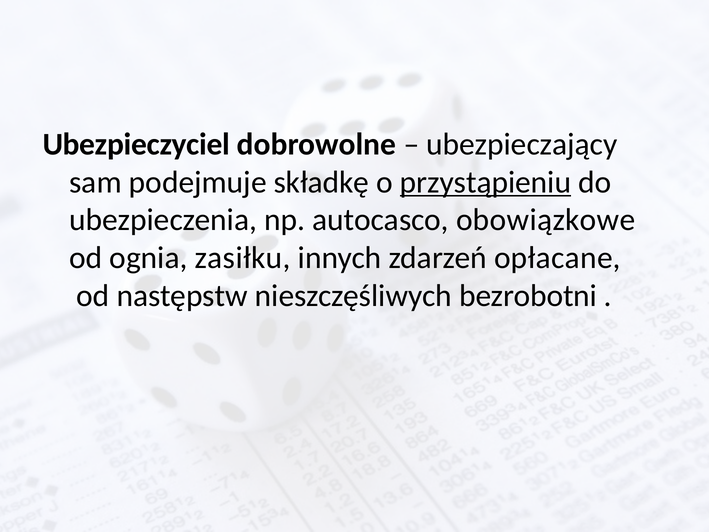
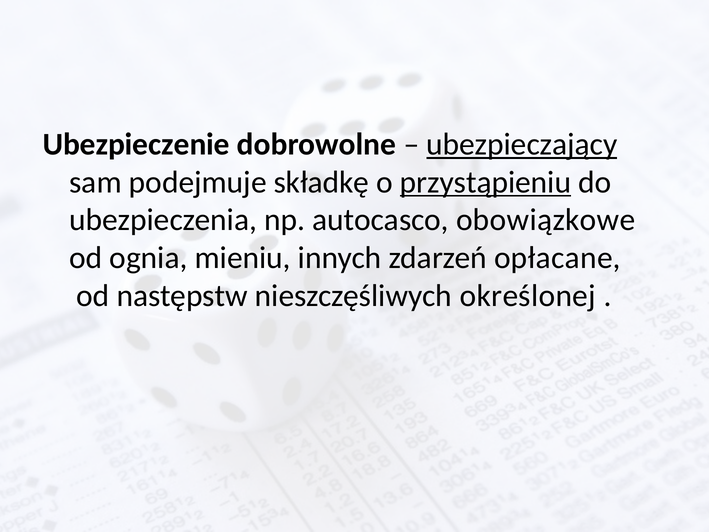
Ubezpieczyciel: Ubezpieczyciel -> Ubezpieczenie (136, 144)
ubezpieczający underline: none -> present (522, 144)
zasiłku: zasiłku -> mieniu (243, 258)
bezrobotni: bezrobotni -> określonej (528, 296)
